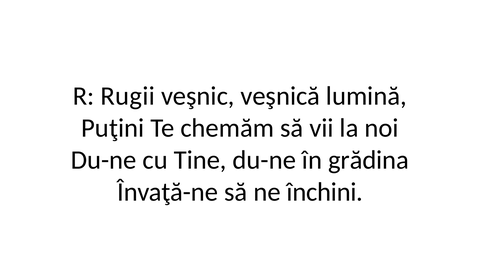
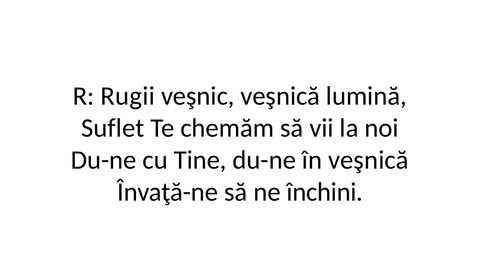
Puţini: Puţini -> Suflet (113, 128)
în grădina: grădina -> veşnică (368, 160)
